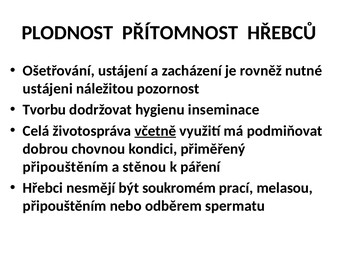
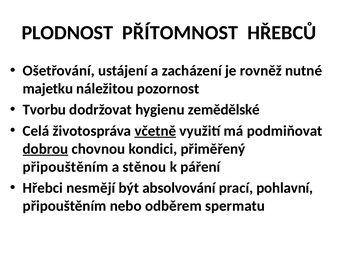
ustájeni: ustájeni -> majetku (48, 89)
inseminace: inseminace -> zemědělské (224, 110)
dobrou underline: none -> present (45, 149)
soukromém: soukromém -> absolvování (179, 188)
melasou: melasou -> pohlavní (285, 188)
